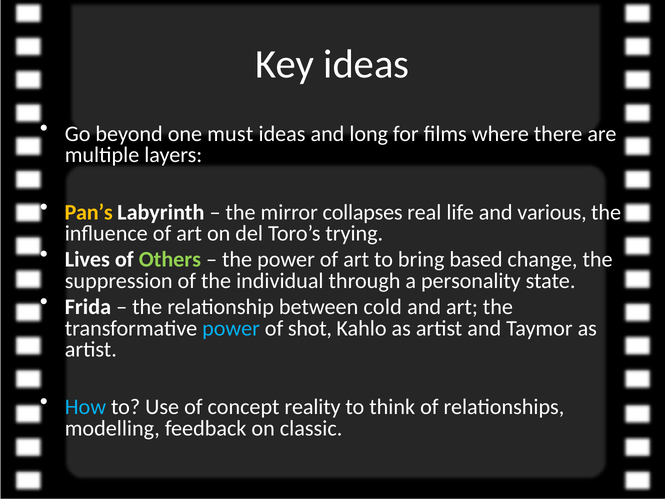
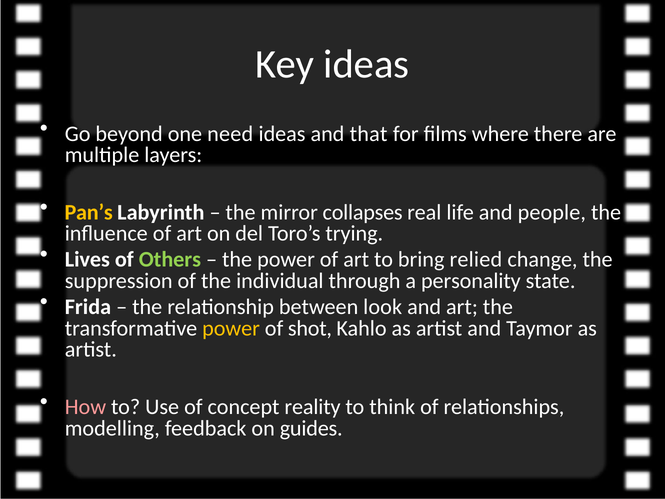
must: must -> need (230, 134)
long: long -> that (369, 134)
various: various -> people (552, 212)
based: based -> relied (476, 260)
cold: cold -> look (383, 307)
power colour: light blue -> yellow (231, 328)
How colour: light blue -> pink (85, 407)
classic: classic -> guides (311, 428)
